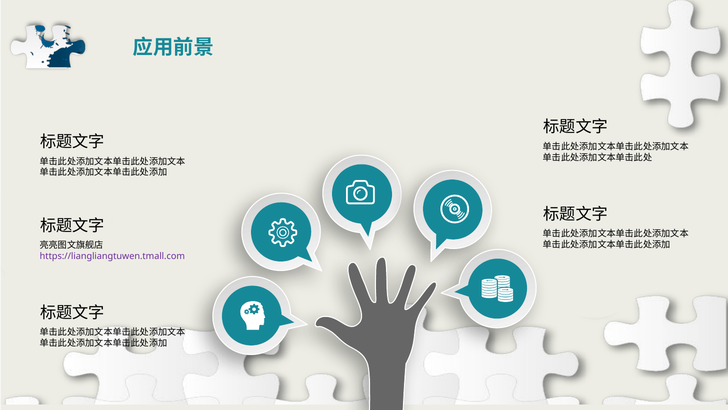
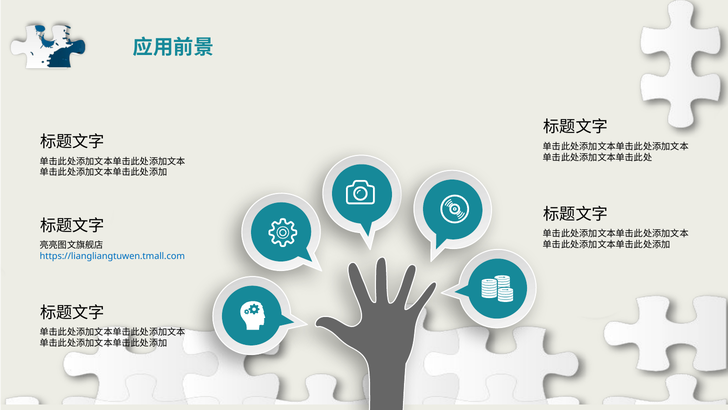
https://liangliangtuwen.tmall.com colour: purple -> blue (112, 256)
